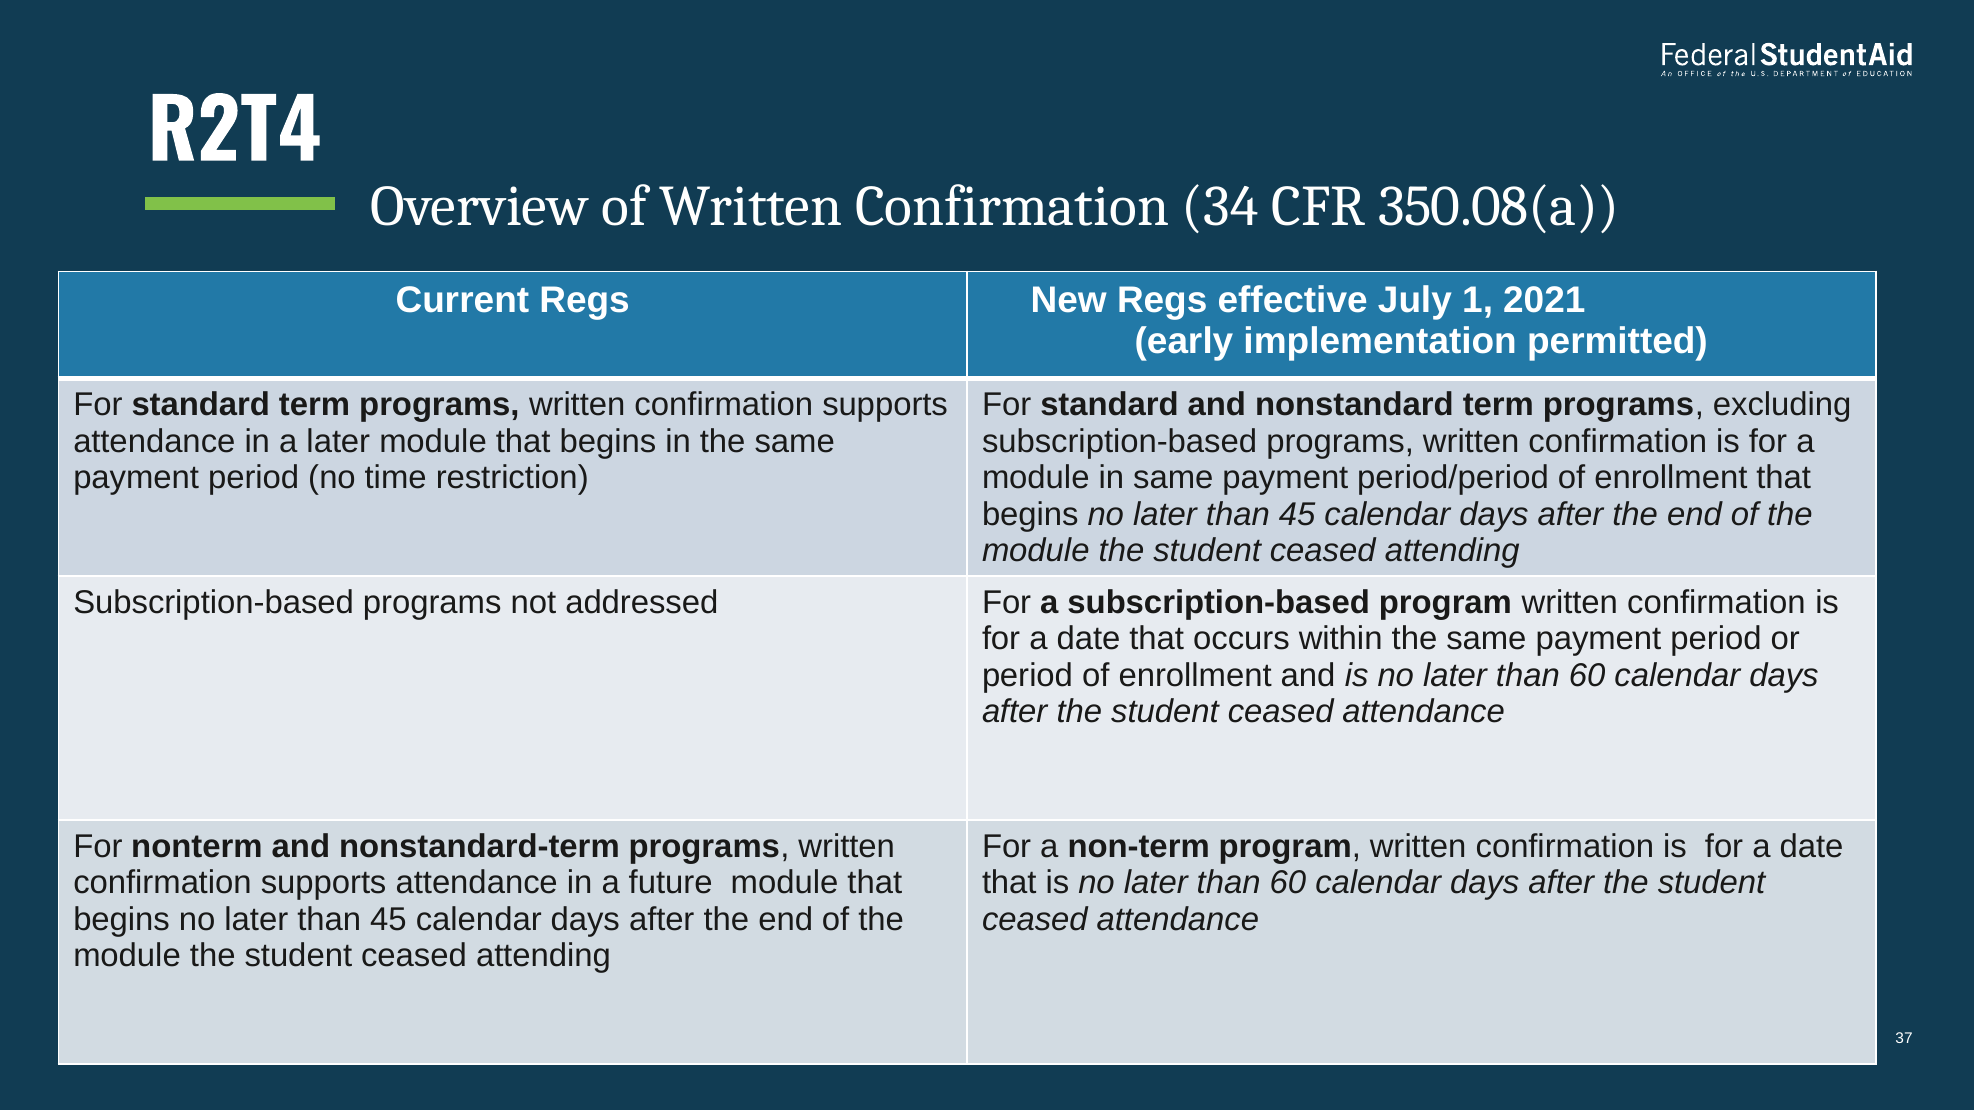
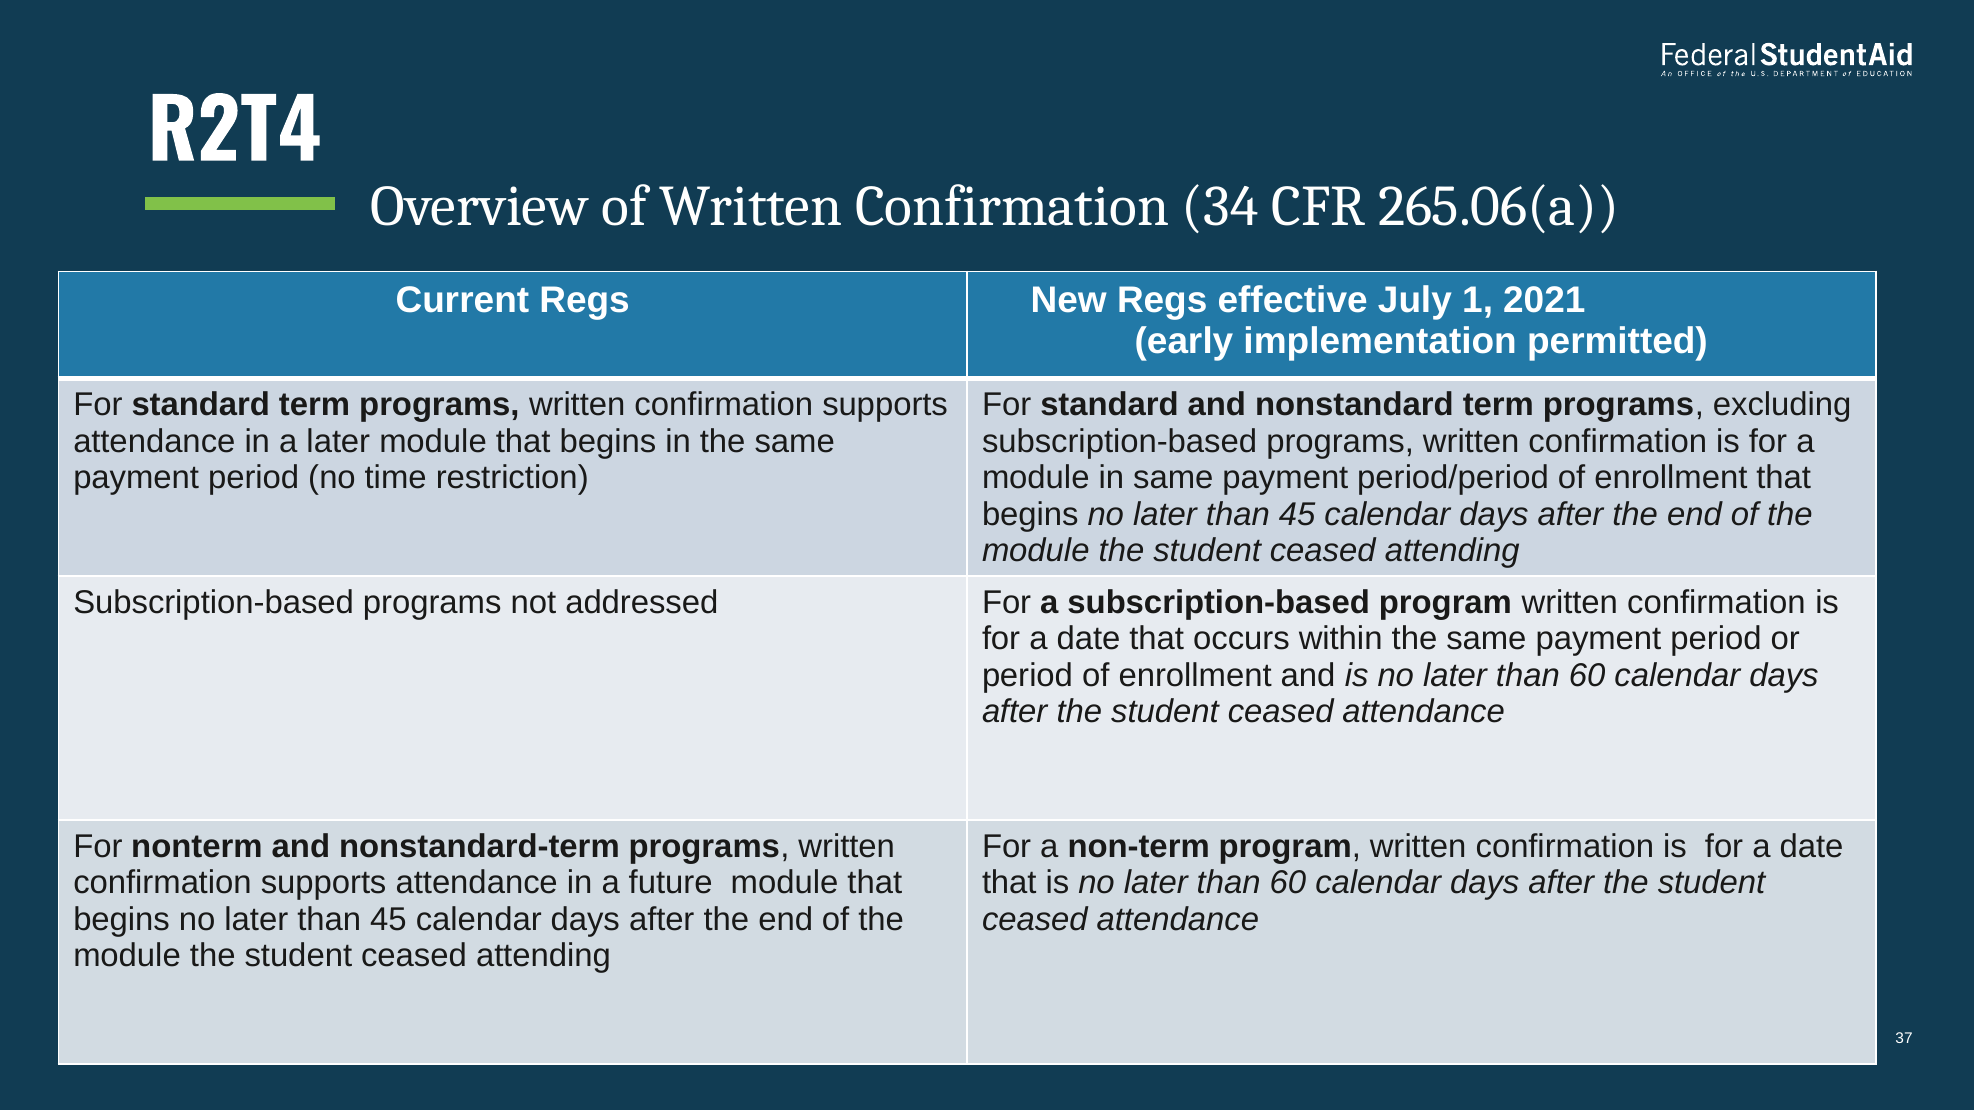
350.08(a: 350.08(a -> 265.06(a (1499, 206)
